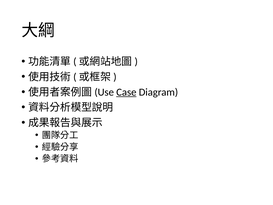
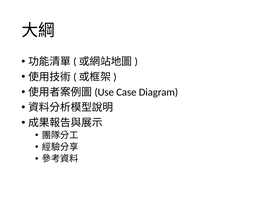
Case underline: present -> none (126, 92)
